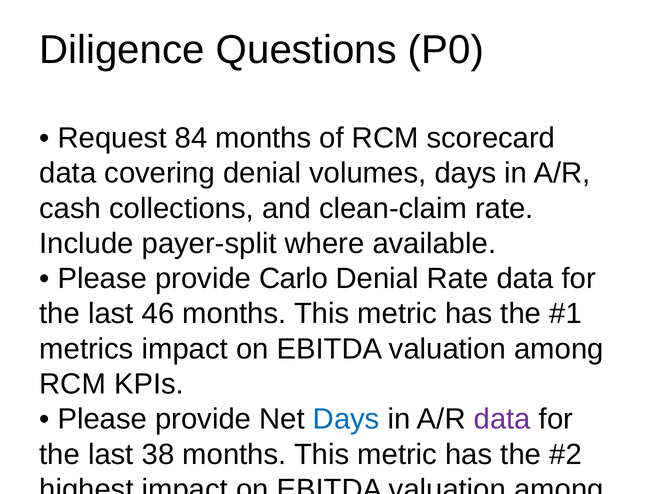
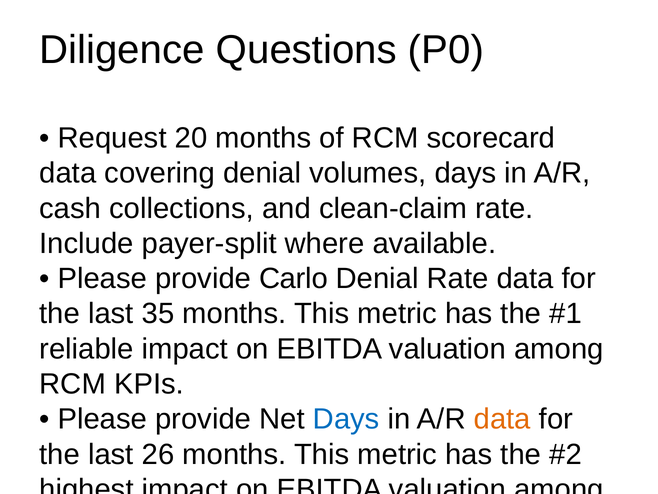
84: 84 -> 20 (191, 138)
46: 46 -> 35 (158, 313)
metrics: metrics -> reliable (86, 349)
data colour: purple -> orange (502, 419)
38: 38 -> 26 (158, 454)
